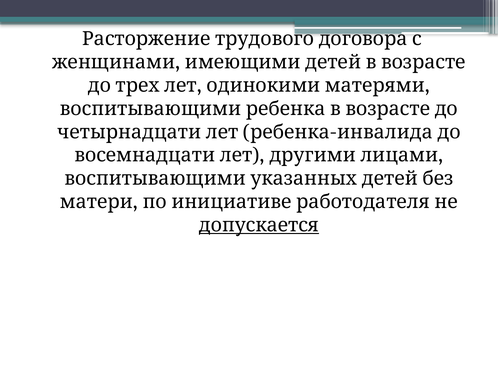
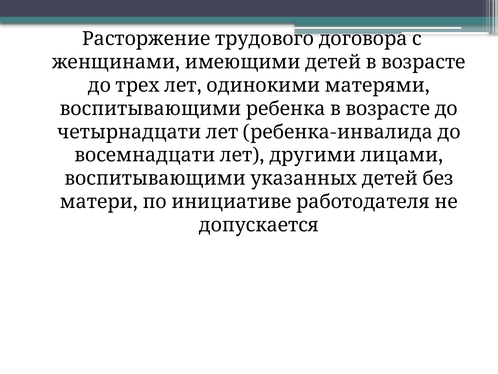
допускается underline: present -> none (259, 225)
